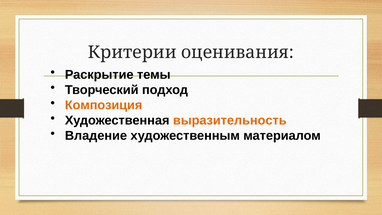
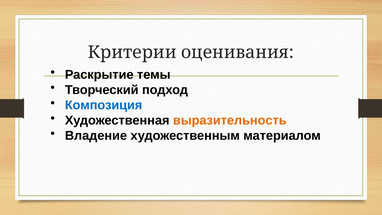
Композиция colour: orange -> blue (104, 105)
